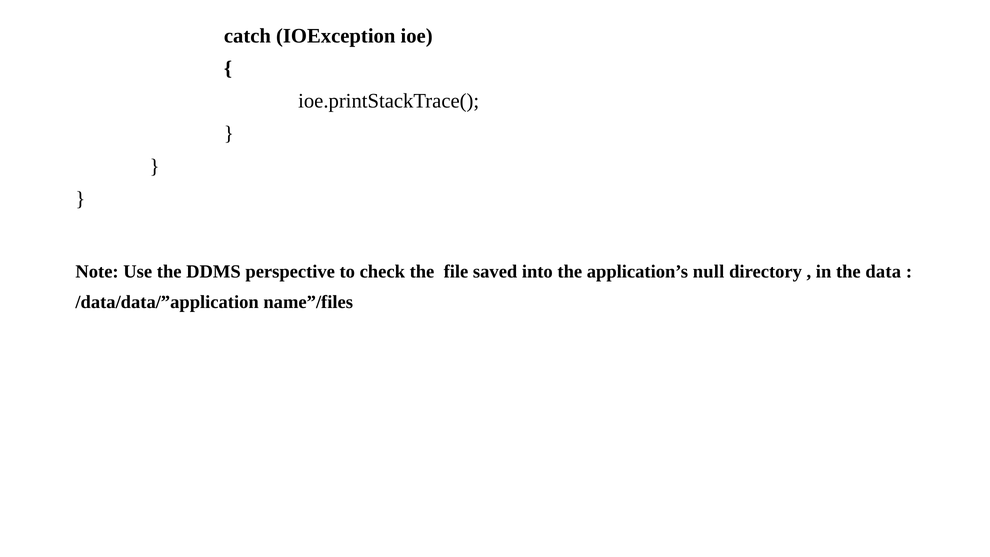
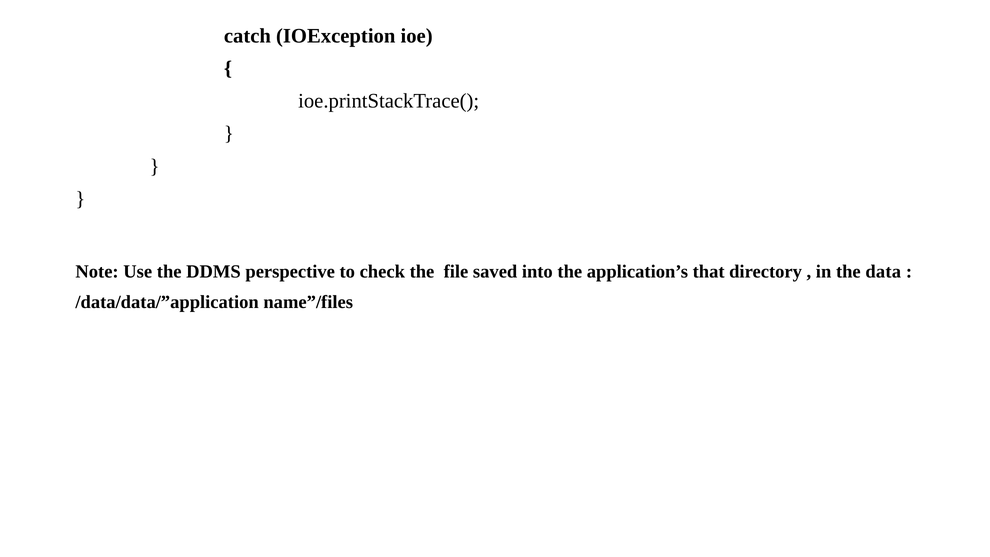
null: null -> that (709, 272)
